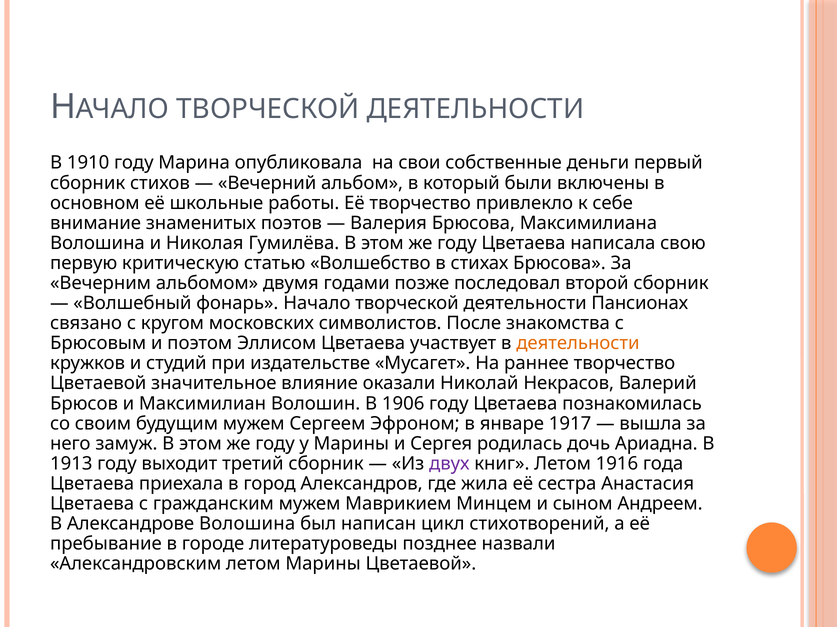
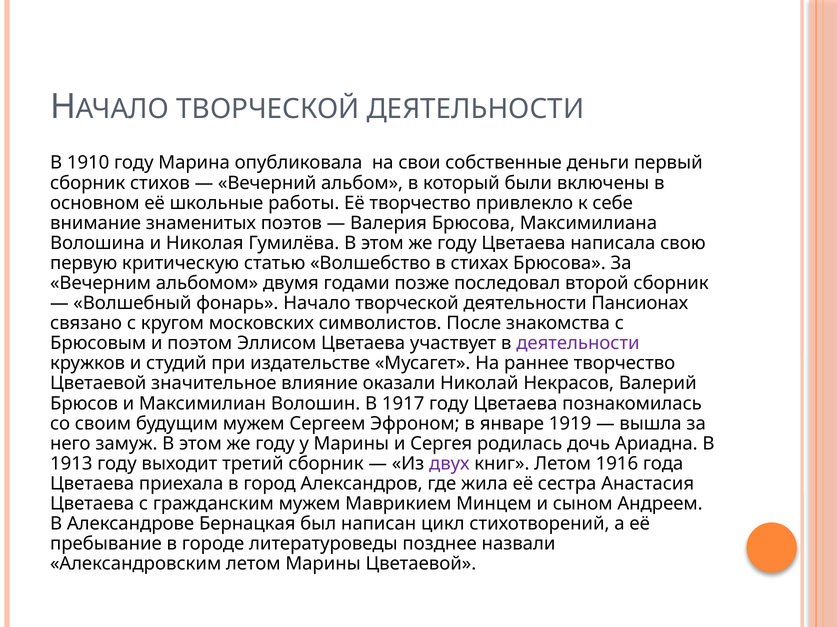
деятельности colour: orange -> purple (578, 344)
1906: 1906 -> 1917 (403, 404)
1917: 1917 -> 1919 (570, 424)
Александрове Волошина: Волошина -> Бернацкая (247, 524)
